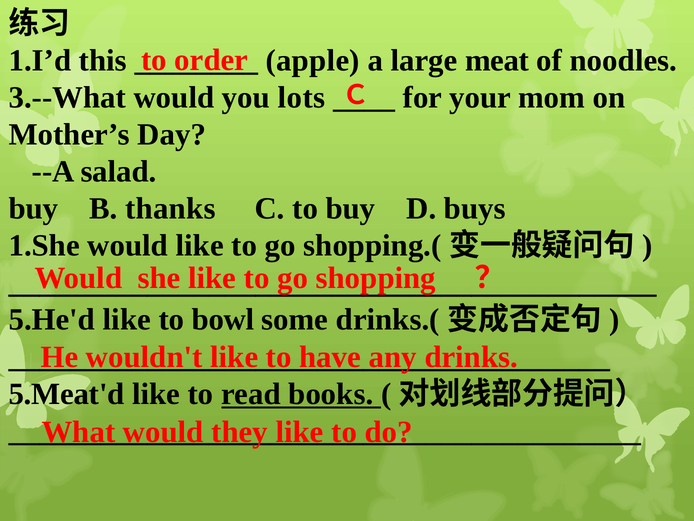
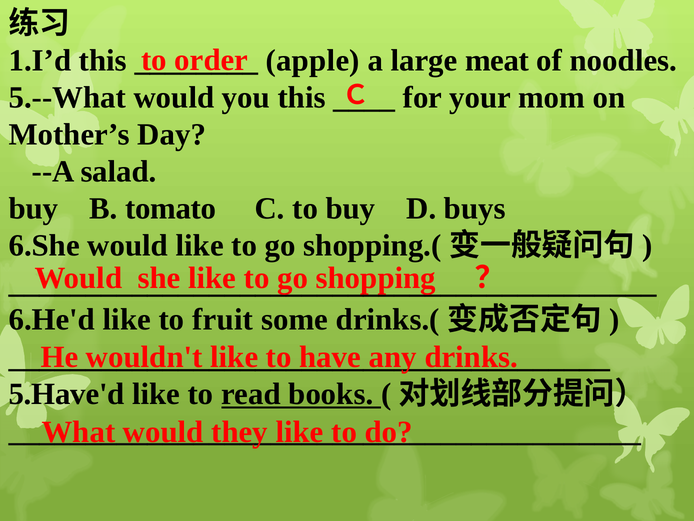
3.--What: 3.--What -> 5.--What (67, 97)
you lots: lots -> this (302, 97)
thanks: thanks -> tomato (171, 208)
1.She: 1.She -> 6.She (44, 245)
5.He'd: 5.He'd -> 6.He'd (52, 319)
bowl: bowl -> fruit (223, 319)
5.Meat'd: 5.Meat'd -> 5.Have'd (67, 394)
